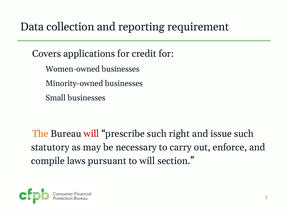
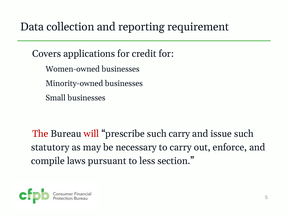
The colour: orange -> red (40, 134)
such right: right -> carry (179, 134)
to will: will -> less (147, 161)
